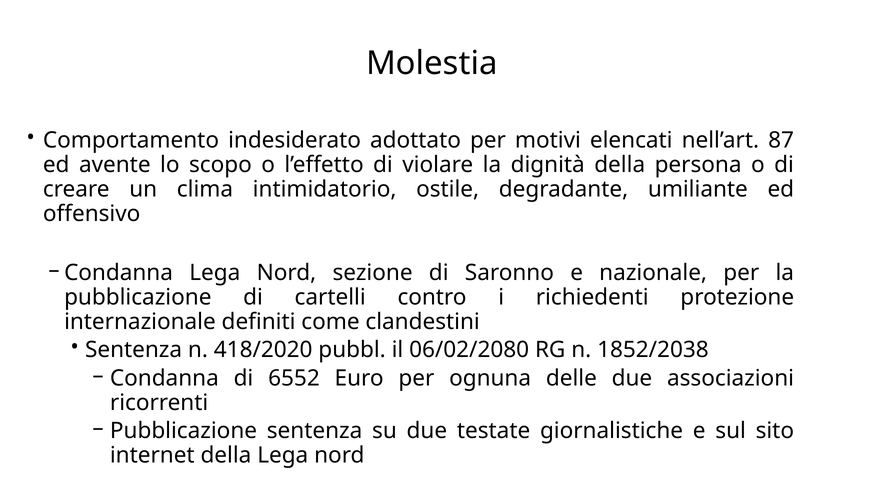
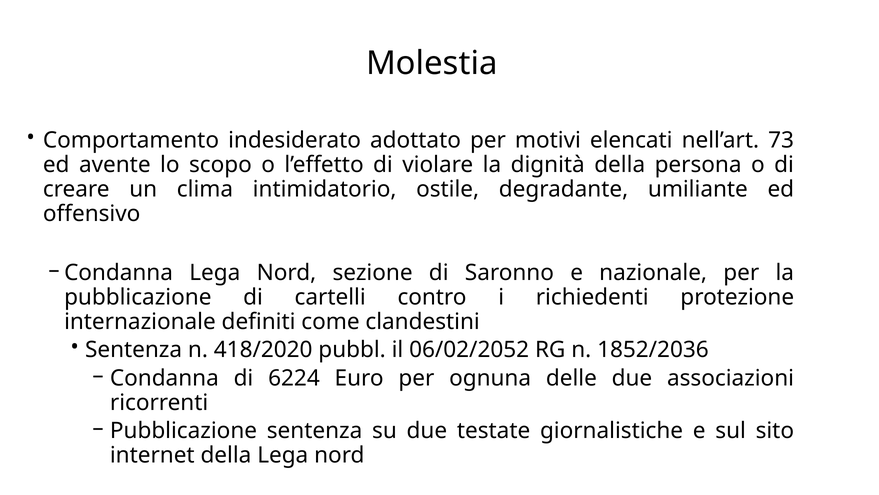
87: 87 -> 73 (781, 140)
06/02/2080: 06/02/2080 -> 06/02/2052 (469, 350)
1852/2038: 1852/2038 -> 1852/2036 (653, 350)
6552: 6552 -> 6224 (294, 378)
